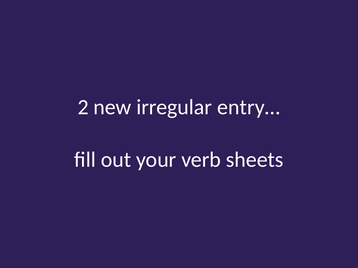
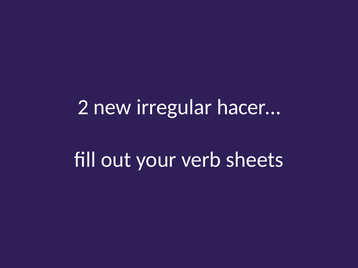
entry…: entry… -> hacer… (249, 107)
